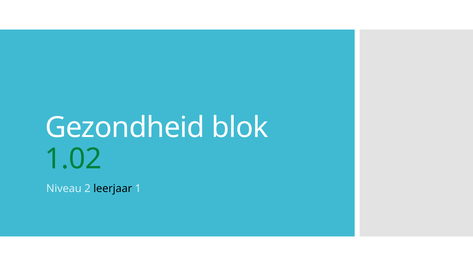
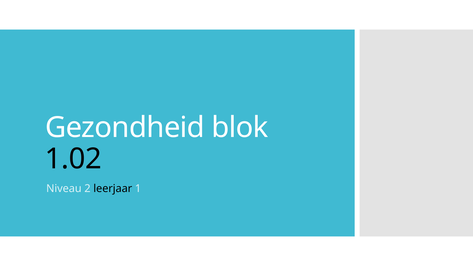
1.02 colour: green -> black (73, 159)
